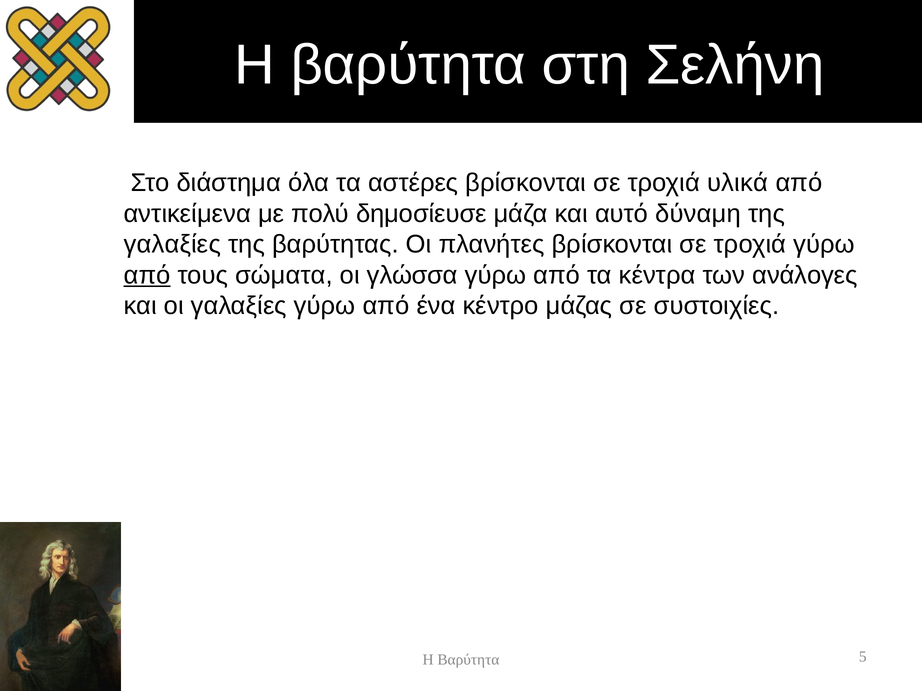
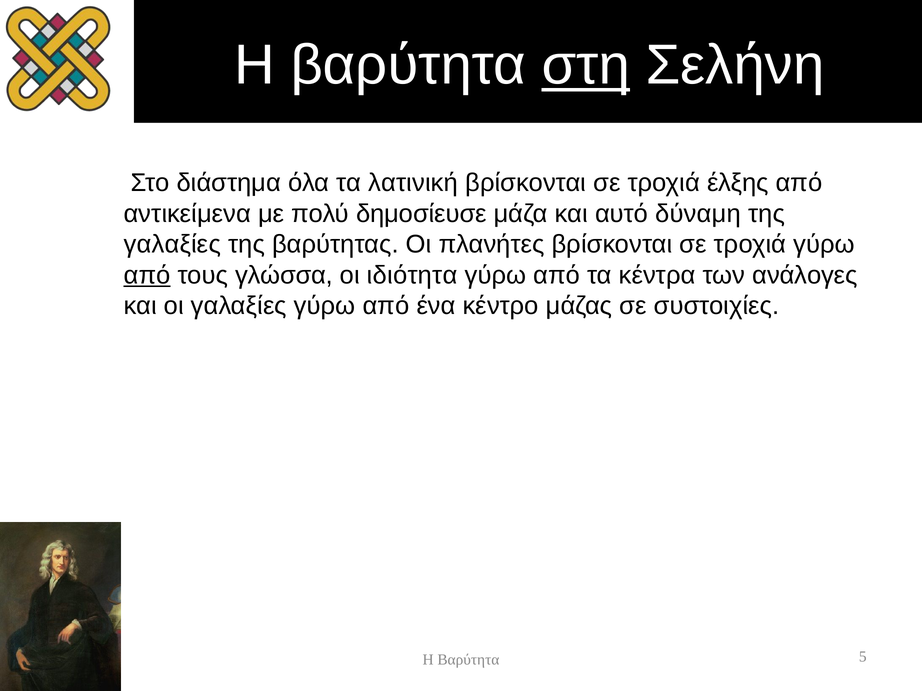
στη underline: none -> present (586, 65)
αστέρες: αστέρες -> λατινική (413, 183)
υλικά: υλικά -> έλξης (738, 183)
σώματα: σώματα -> γλώσσα (284, 275)
γλώσσα: γλώσσα -> ιδιότητα (412, 275)
